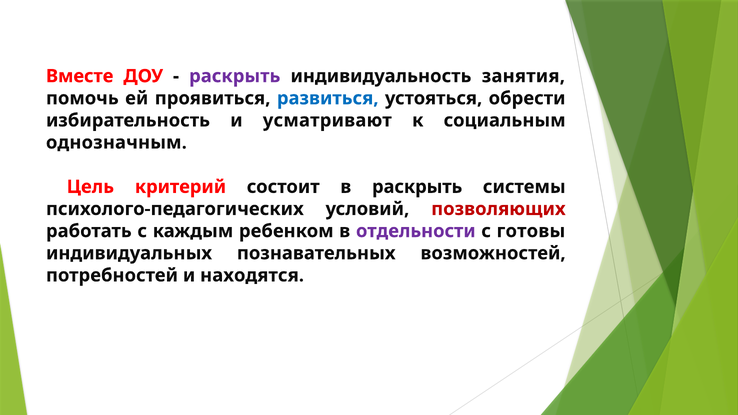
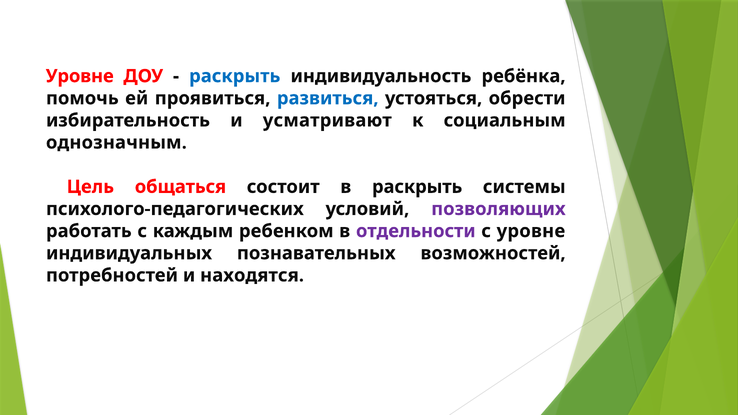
Вместе: Вместе -> Уровне (80, 76)
раскрыть colour: purple -> blue (235, 76)
занятия: занятия -> ребёнка (523, 76)
критерий: критерий -> общаться (180, 187)
позволяющих colour: red -> purple (498, 209)
с готовы: готовы -> уровне (531, 231)
